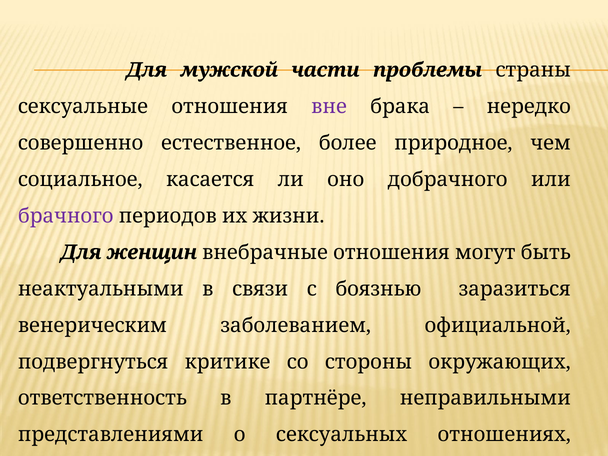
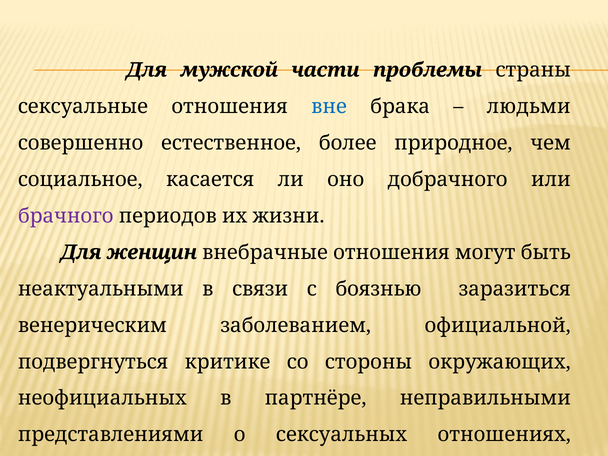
вне colour: purple -> blue (329, 106)
нередко: нередко -> людьми (529, 106)
ответственность: ответственность -> неофициальных (102, 398)
